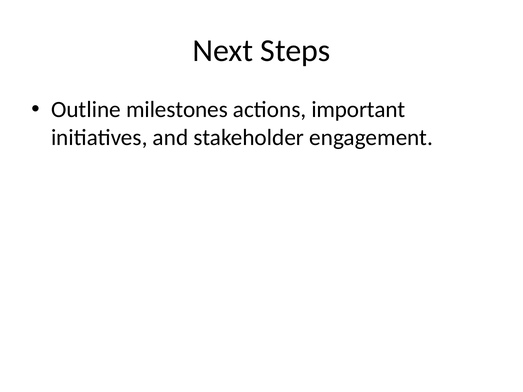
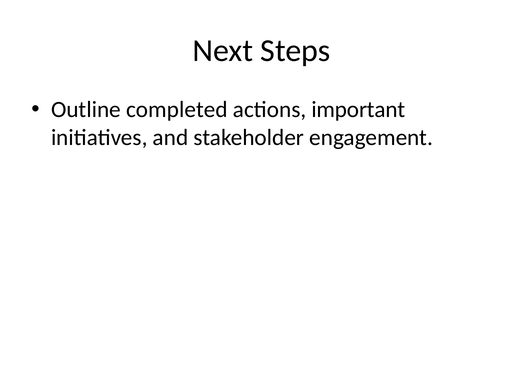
milestones: milestones -> completed (177, 110)
